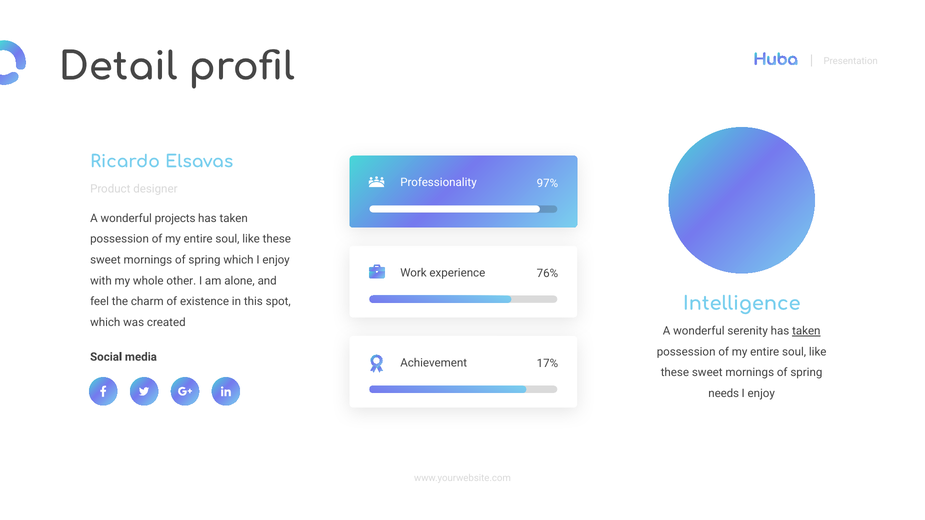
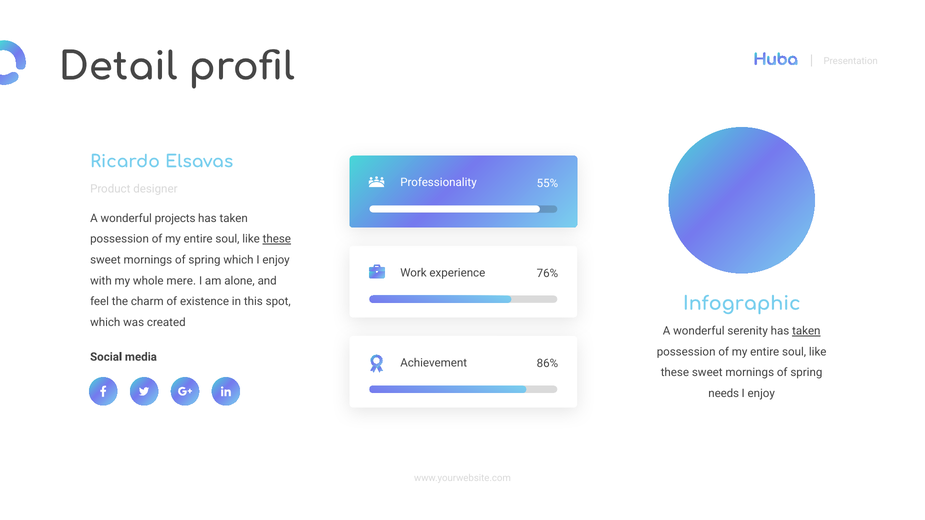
97%: 97% -> 55% (547, 183)
these underline: none -> present (277, 239)
other: other -> mere (181, 281)
Intelligence: Intelligence -> Infographic (742, 304)
17%: 17% -> 86% (547, 364)
